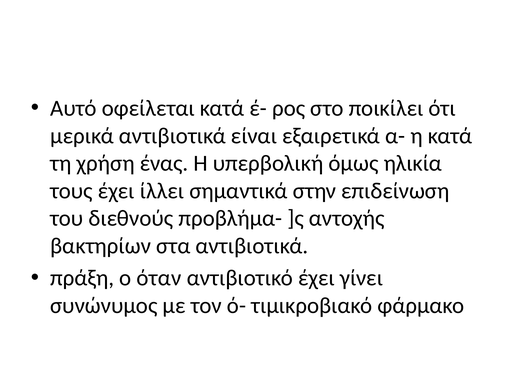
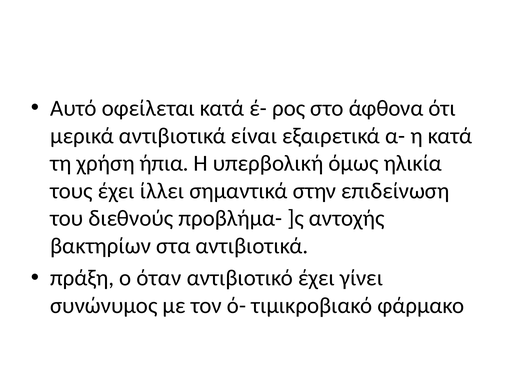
ποικίλει: ποικίλει -> άφθονα (386, 108)
ένας: ένας -> ήπια (164, 163)
